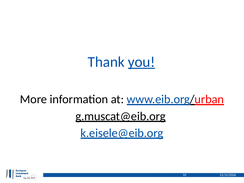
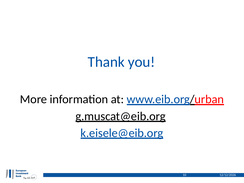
you underline: present -> none (142, 62)
